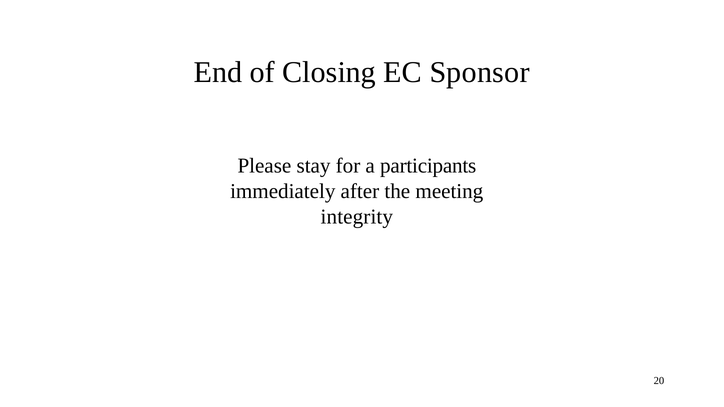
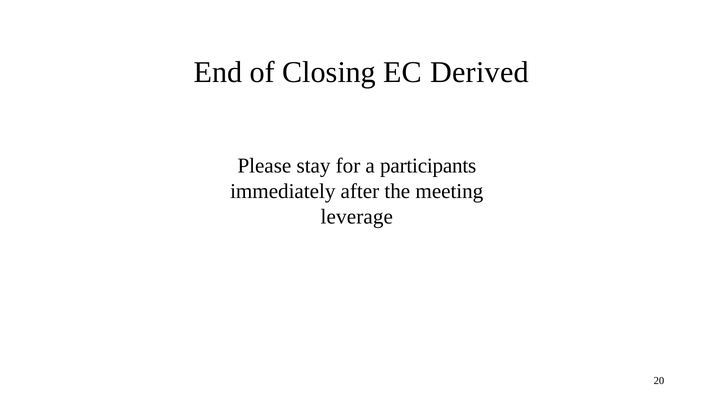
Sponsor: Sponsor -> Derived (480, 72)
integrity: integrity -> leverage (357, 217)
